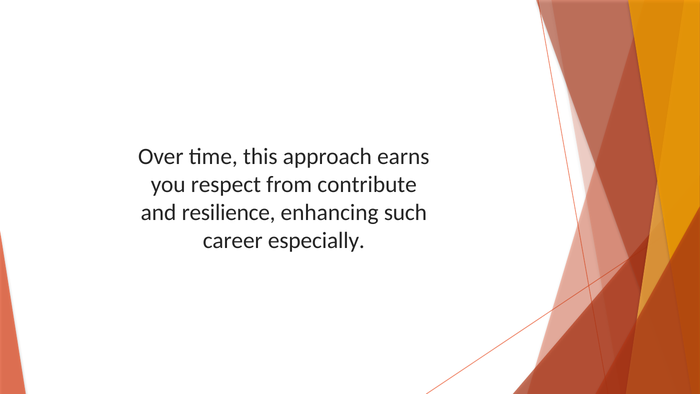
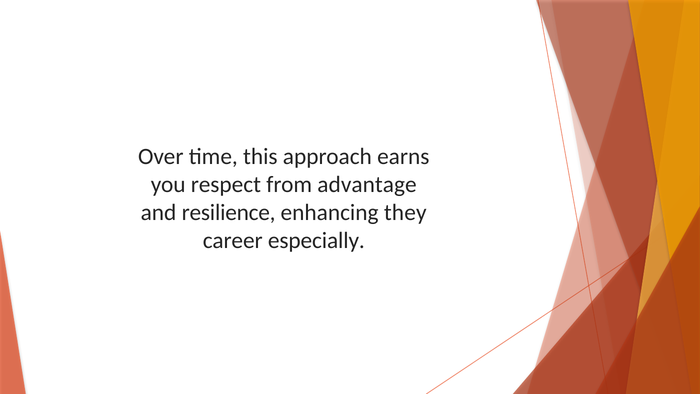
contribute: contribute -> advantage (367, 184)
such: such -> they (405, 212)
